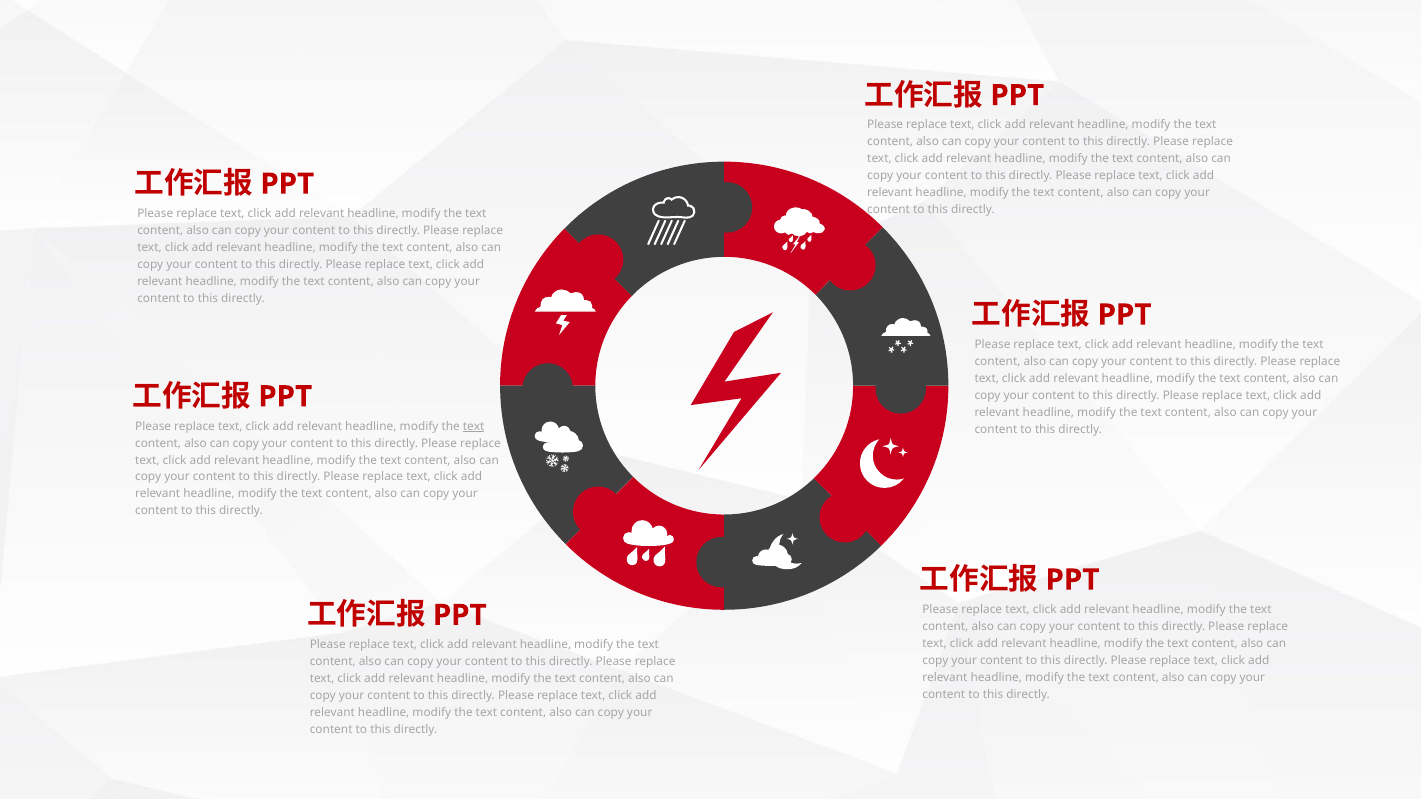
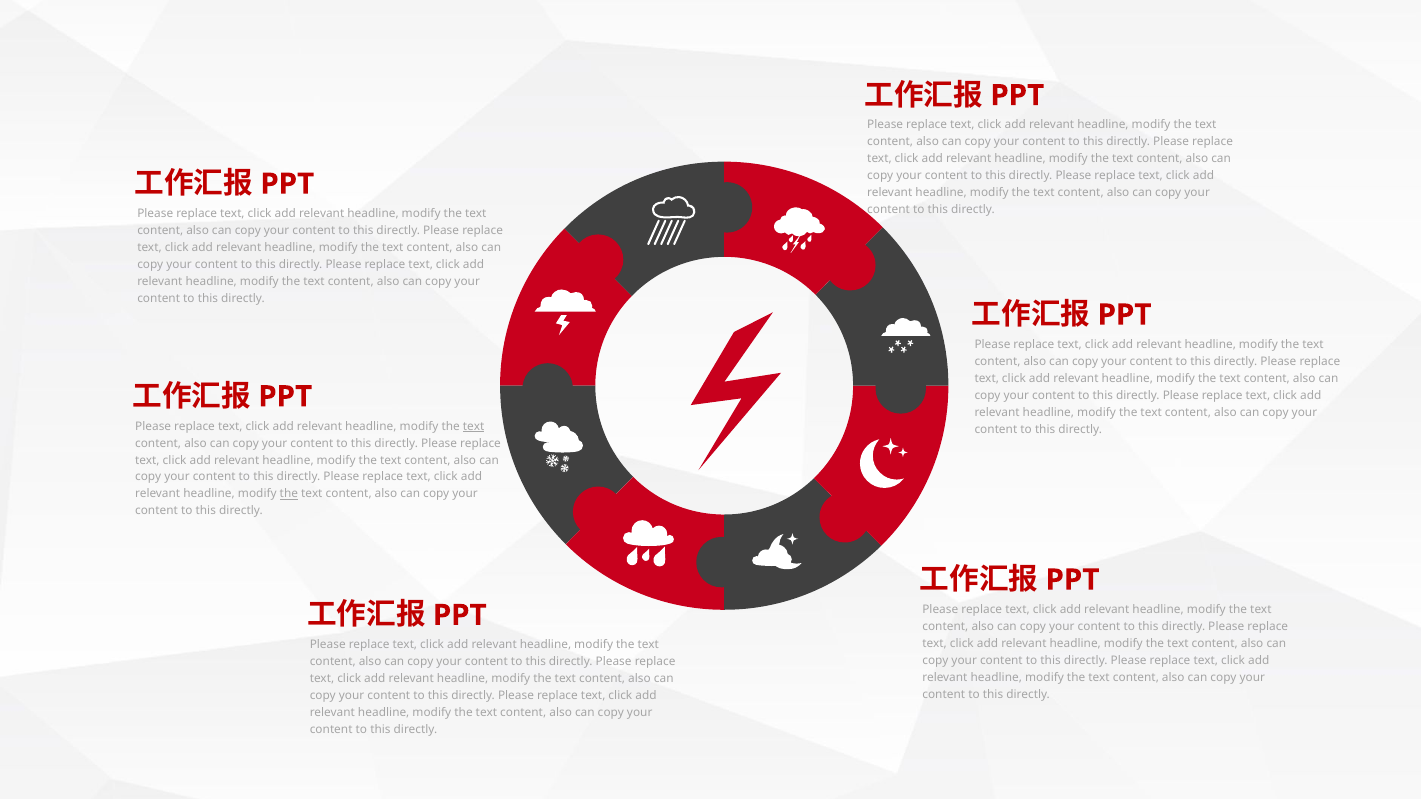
the underline: none -> present (289, 494)
